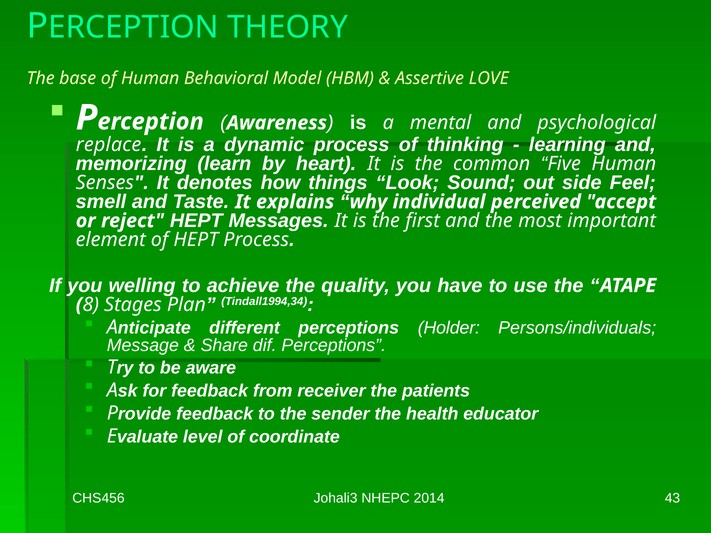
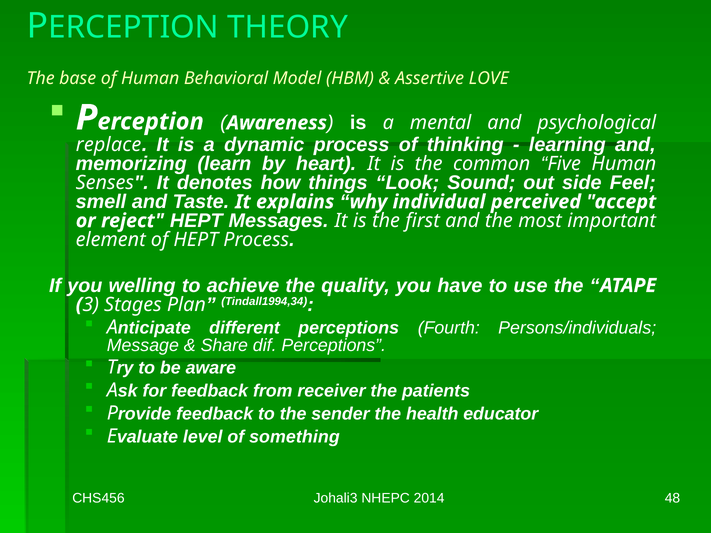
8: 8 -> 3 (91, 305)
Holder: Holder -> Fourth (449, 328)
coordinate: coordinate -> something (294, 437)
43: 43 -> 48 (672, 498)
